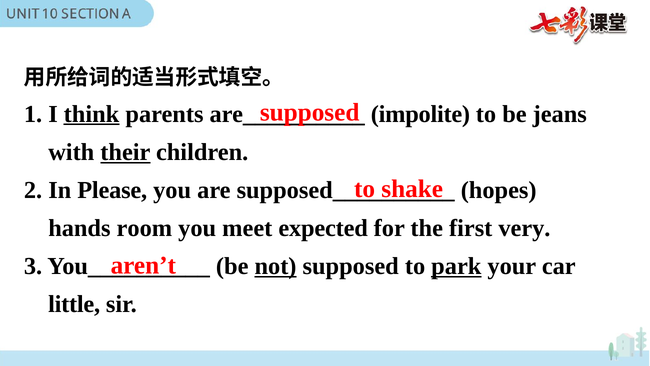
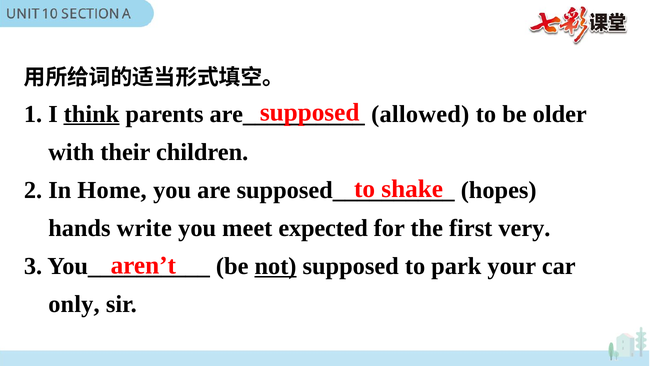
impolite: impolite -> allowed (420, 114)
jeans: jeans -> older (560, 114)
their underline: present -> none (125, 152)
Please: Please -> Home (112, 190)
room: room -> write (144, 228)
park underline: present -> none (456, 266)
little: little -> only (74, 304)
